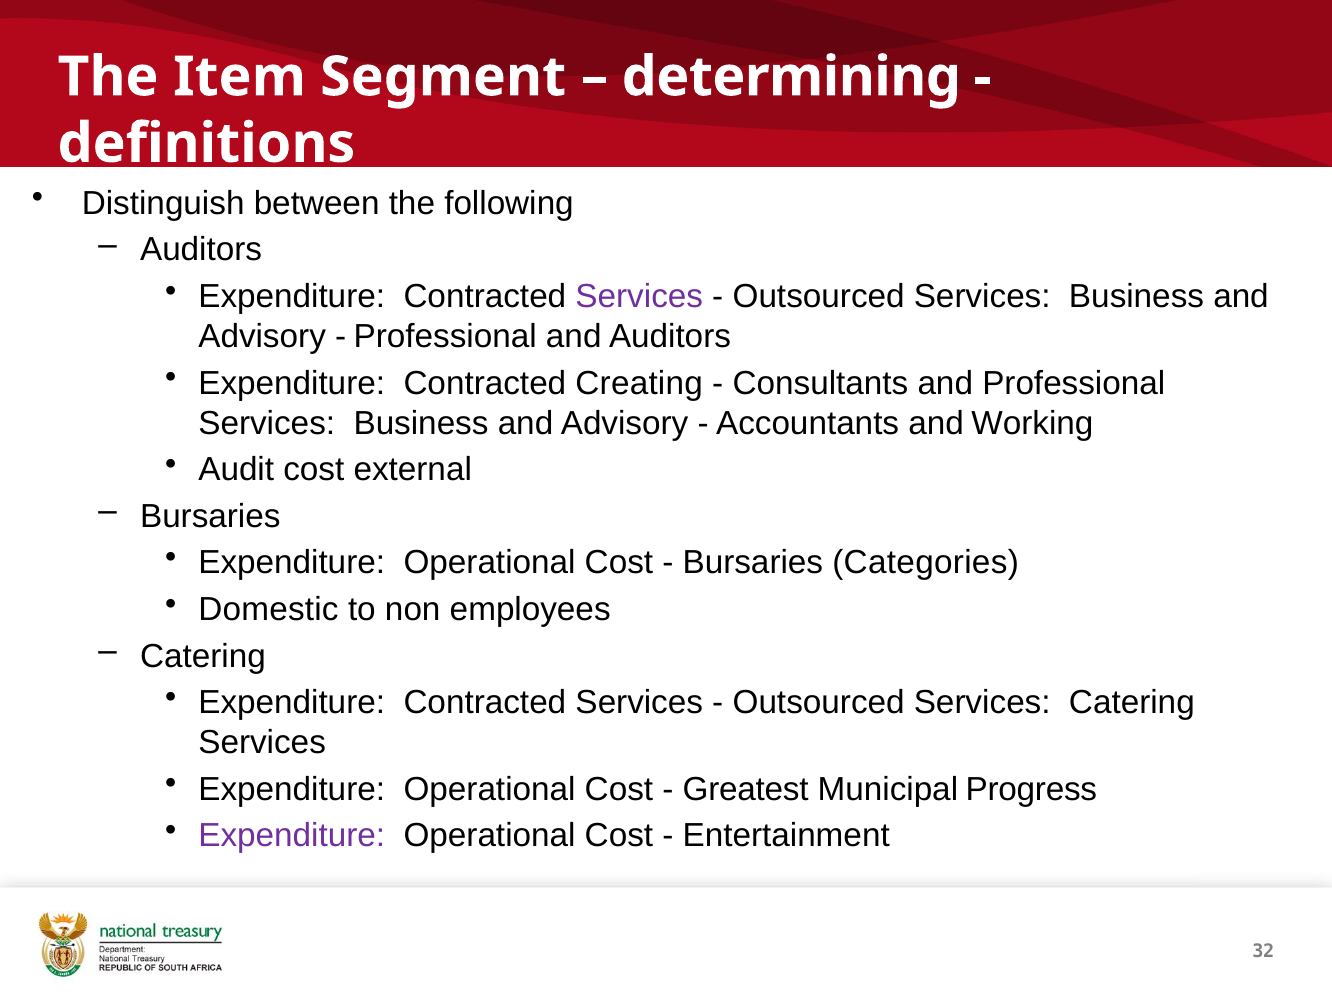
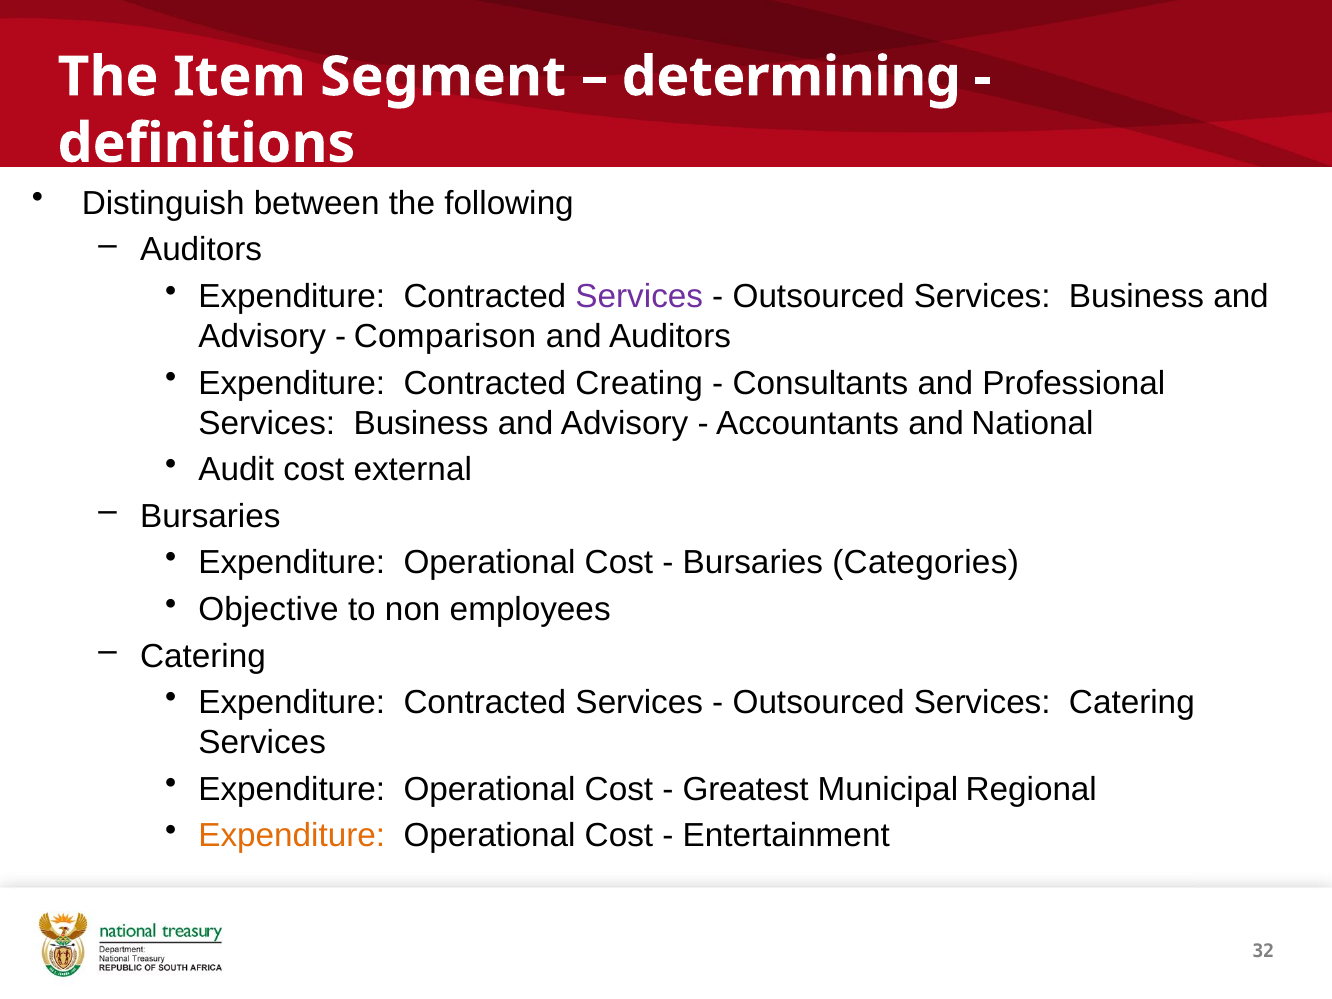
Professional: Professional -> Comparison (445, 336)
Working: Working -> National (1032, 423)
Domestic: Domestic -> Objective (269, 610)
Progress: Progress -> Regional (1031, 789)
Expenditure colour: purple -> orange (292, 836)
